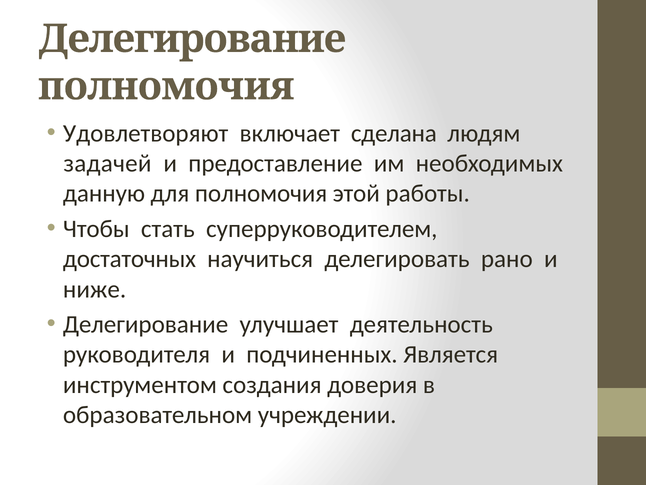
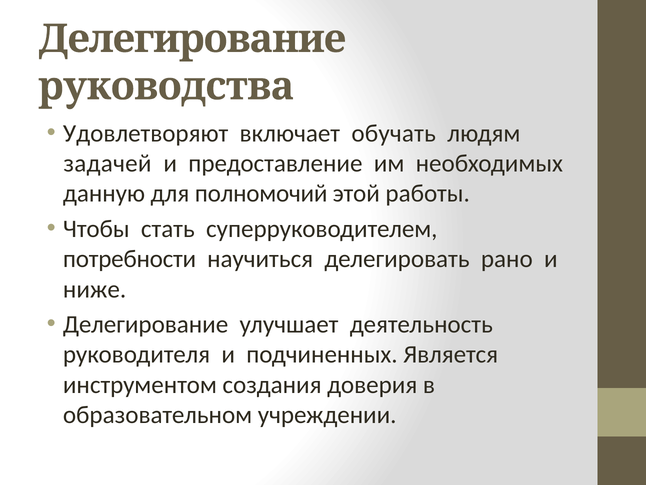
полномочия: полномочия -> руководства (166, 86)
сделана: сделана -> обучать (394, 133)
для полномочия: полномочия -> полномочий (261, 193)
достаточных: достаточных -> потребности (130, 259)
